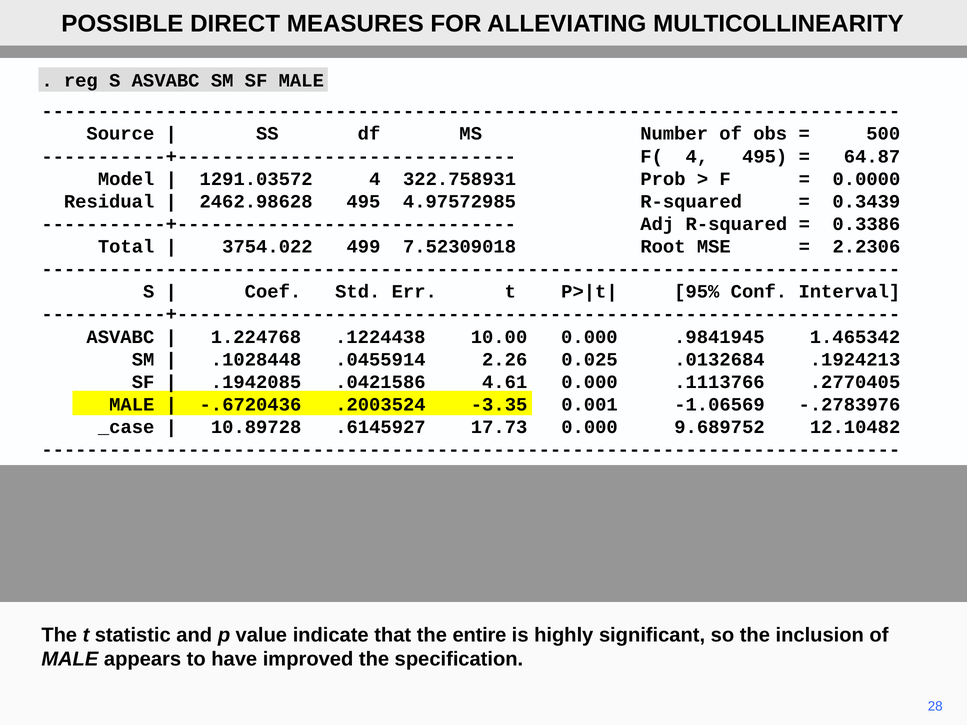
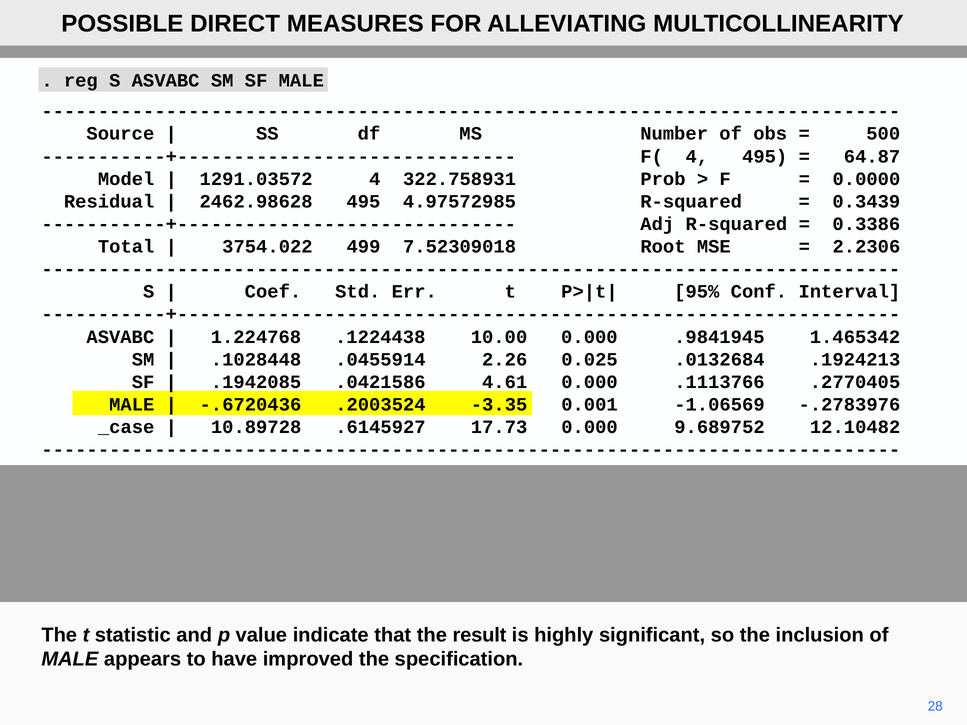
entire: entire -> result (479, 635)
